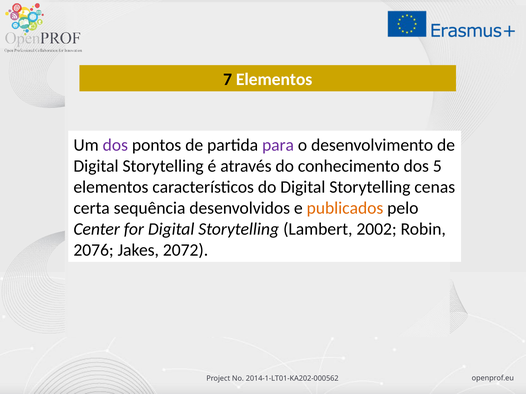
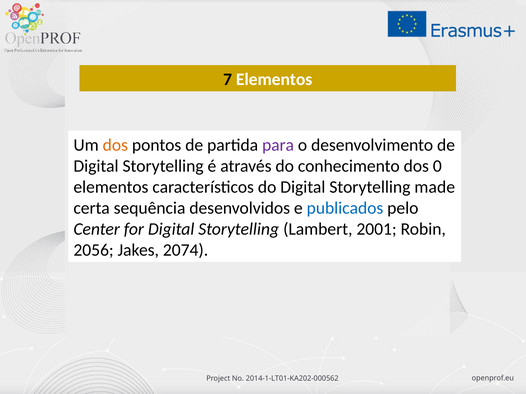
dos colour: purple -> orange (115, 145)
5: 5 -> 0 (437, 166)
cenas: cenas -> made (435, 187)
publicados colour: orange -> blue (345, 208)
2002: 2002 -> 2001 (377, 229)
2076: 2076 -> 2056 (94, 250)
2072: 2072 -> 2074 (186, 250)
